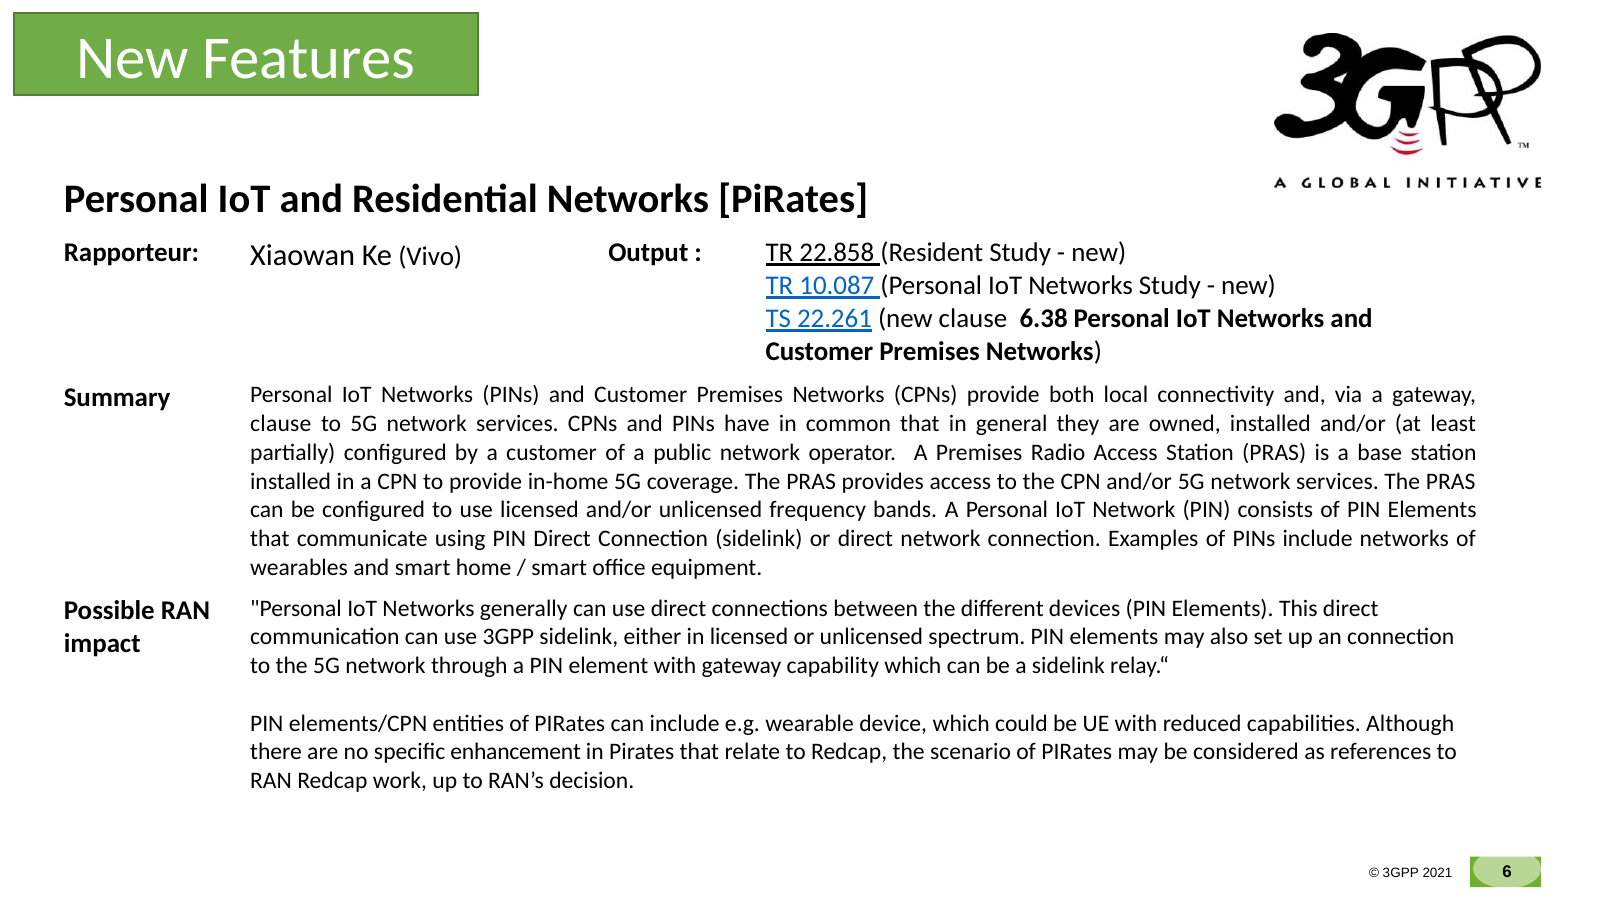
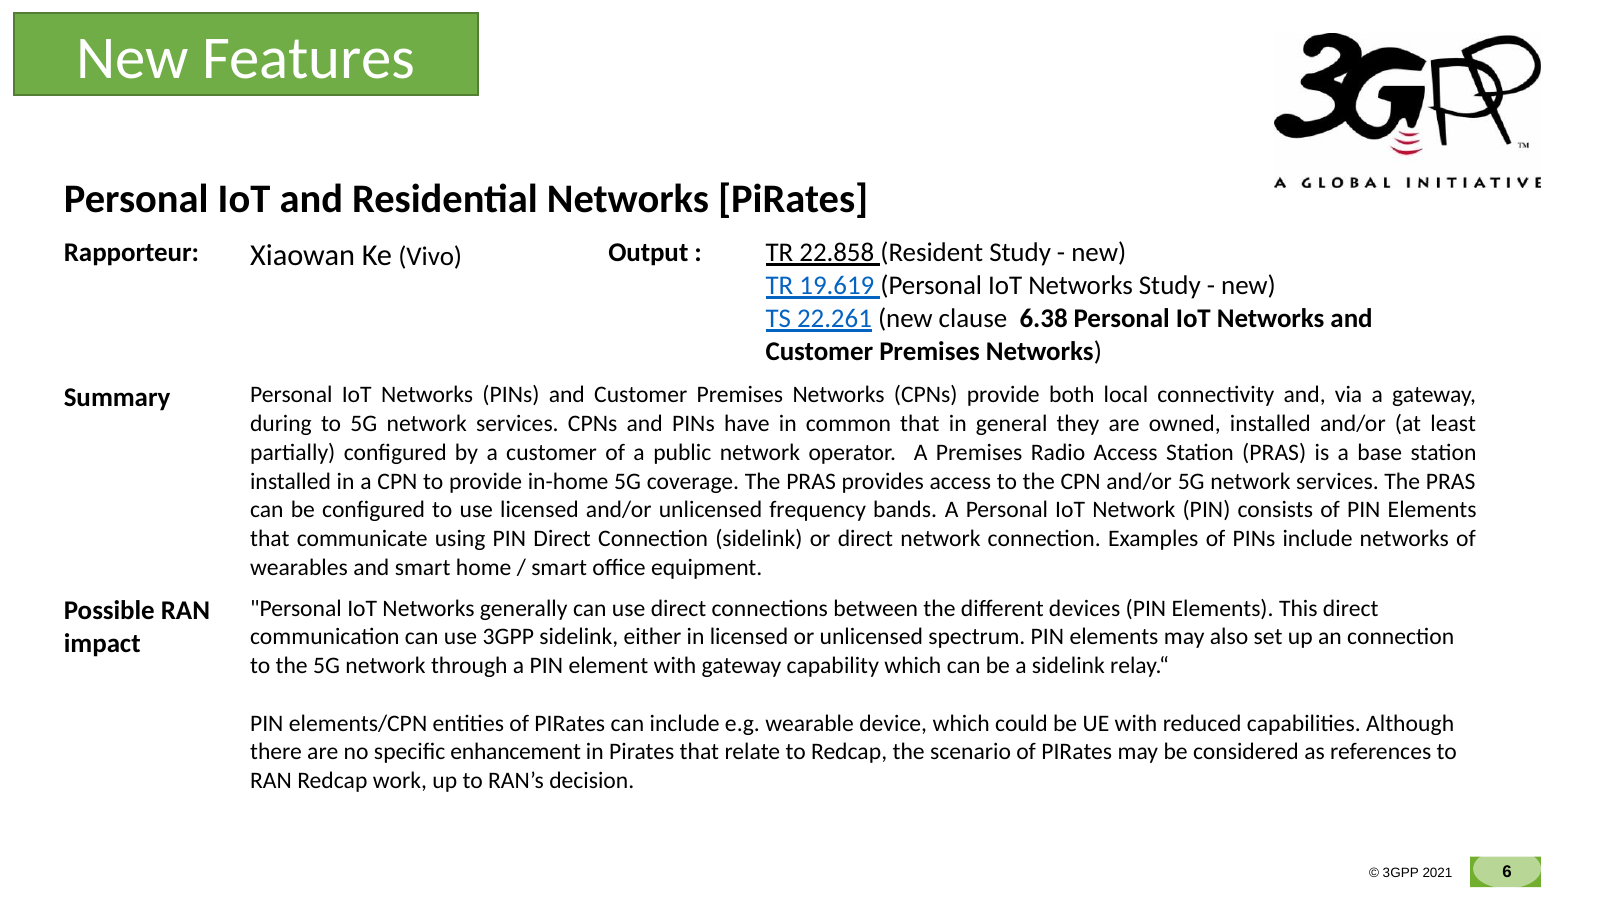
10.087: 10.087 -> 19.619 (837, 286)
clause: clause -> during (281, 424)
